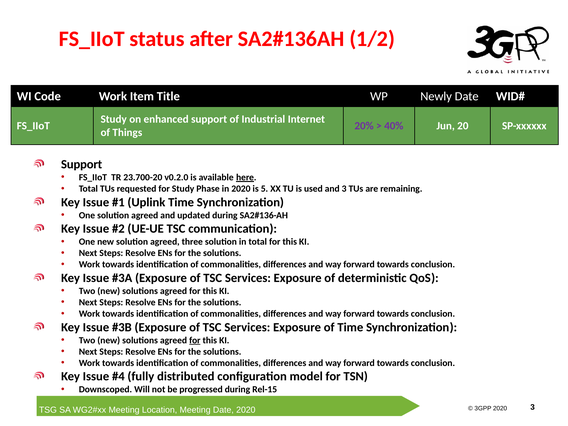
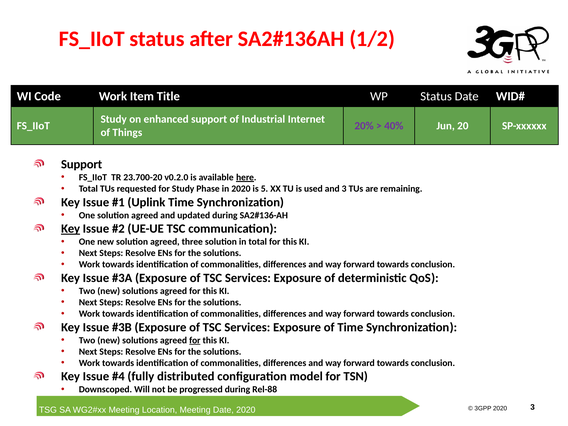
WP Newly: Newly -> Status (436, 96)
Key underline: none -> present (71, 229)
Rel-15: Rel-15 -> Rel-88 (265, 389)
